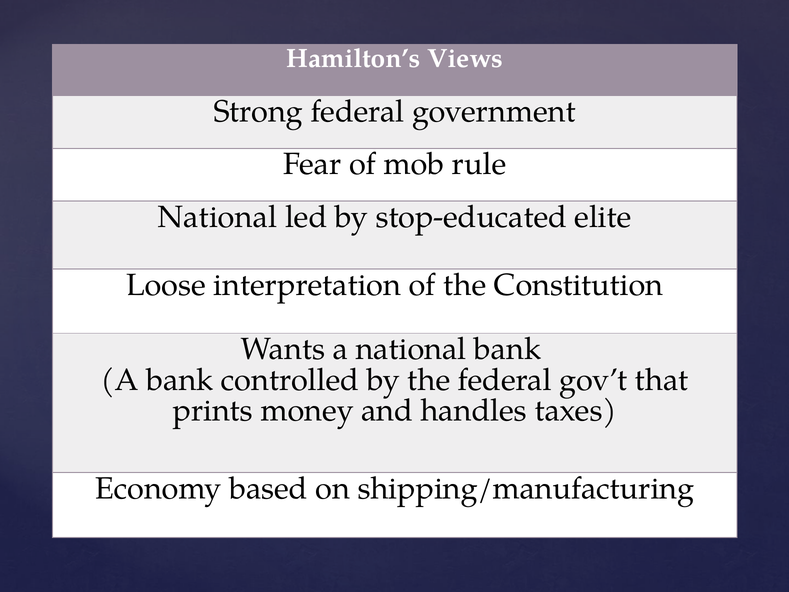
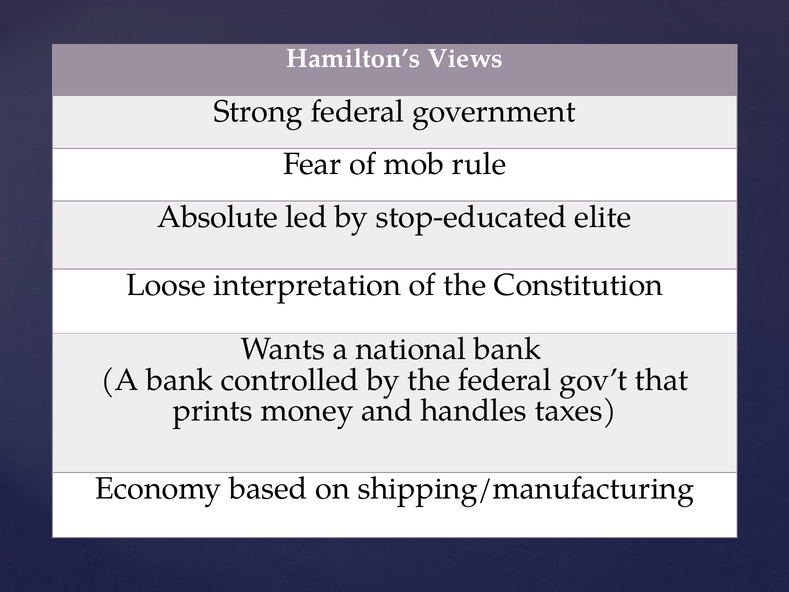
National: National -> Absolute (218, 217)
